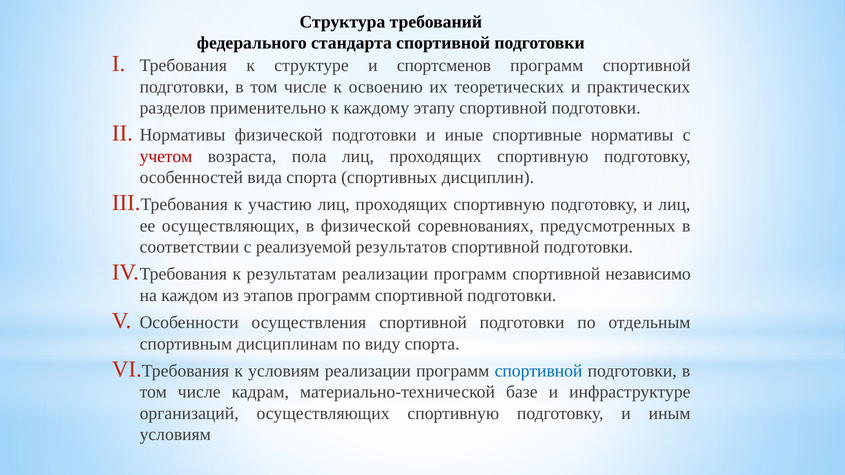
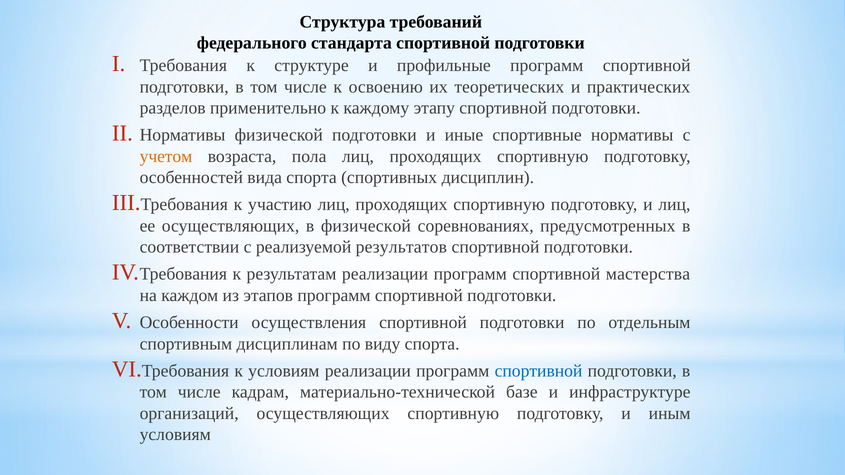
спортсменов: спортсменов -> профильные (444, 66)
учетом colour: red -> orange (166, 156)
независимо: независимо -> мастерства (648, 274)
